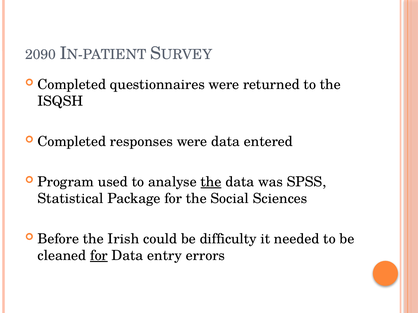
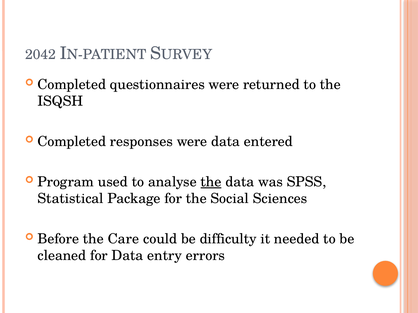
2090: 2090 -> 2042 (40, 55)
Irish: Irish -> Care (123, 239)
for underline: present -> none (99, 256)
